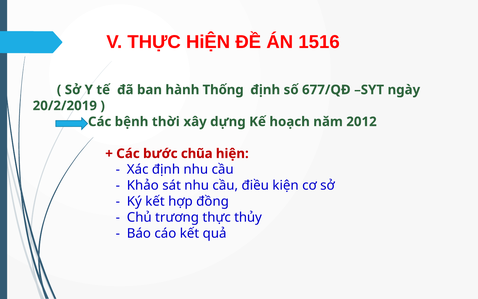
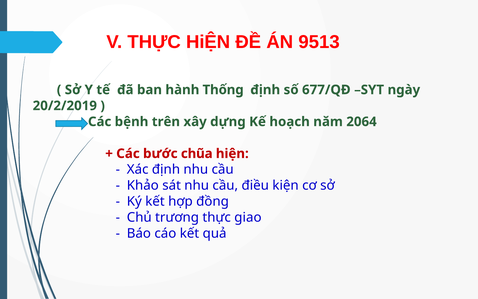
1516: 1516 -> 9513 (319, 42)
thời: thời -> trên (166, 122)
2012: 2012 -> 2064 (362, 122)
thủy: thủy -> giao (248, 217)
